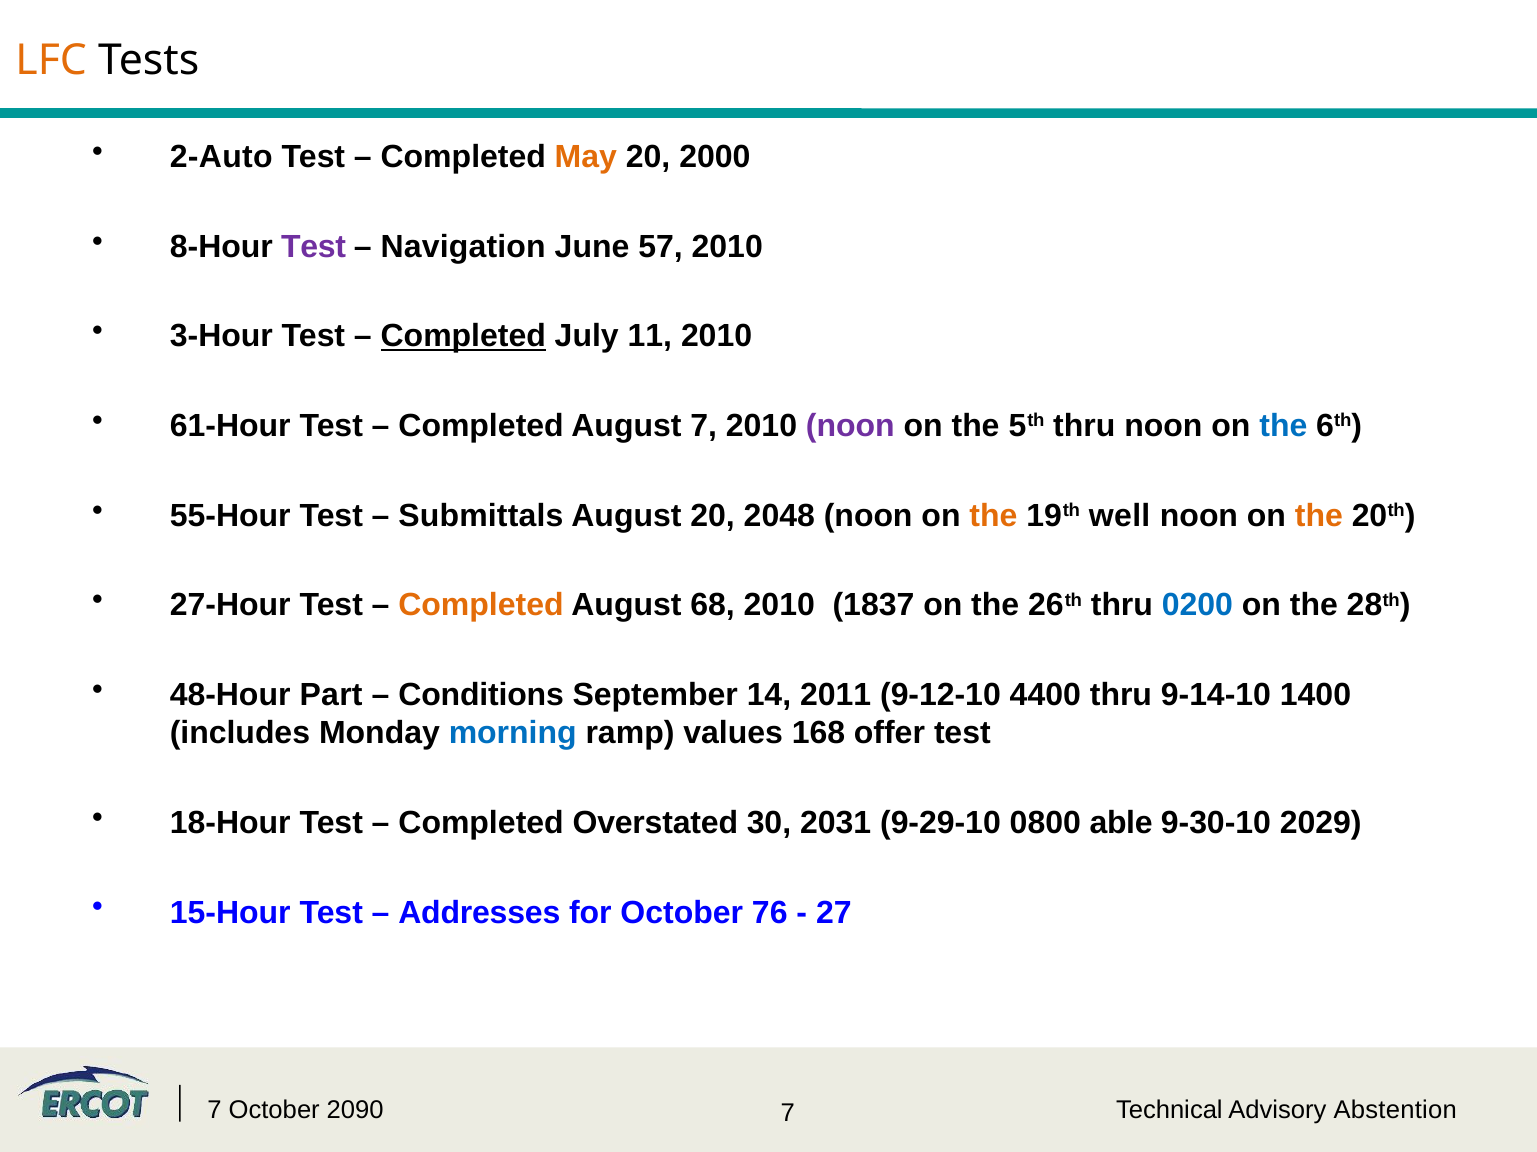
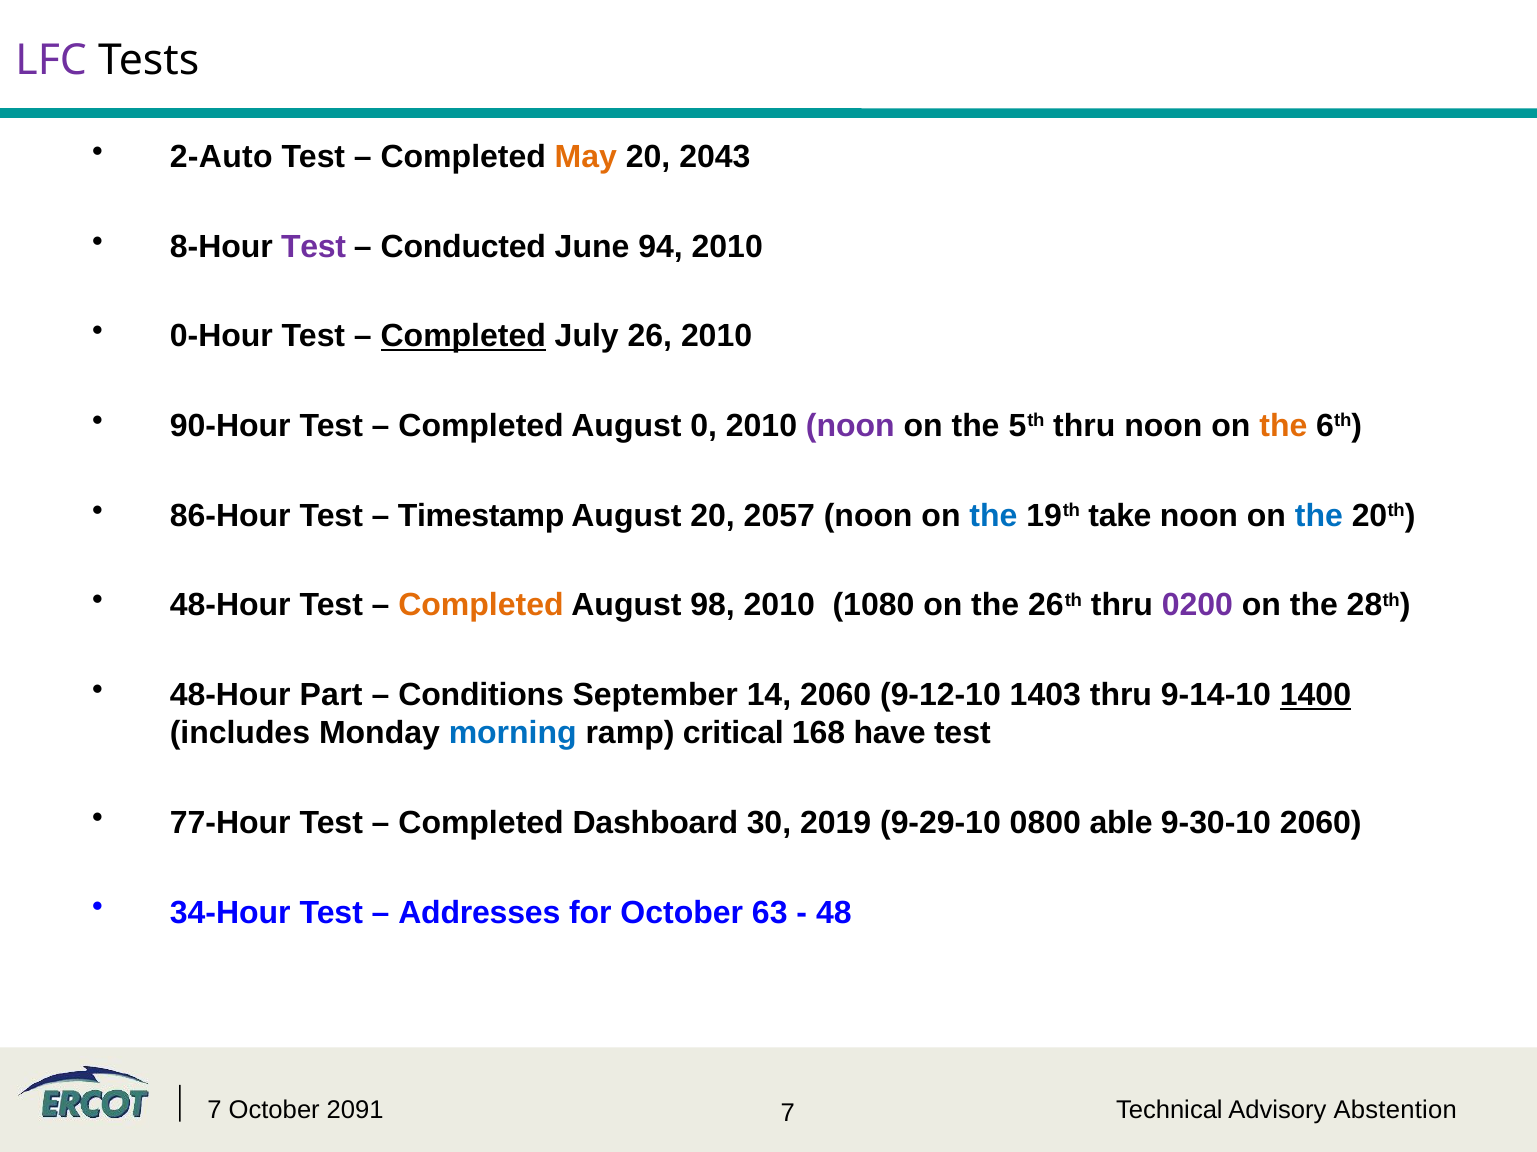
LFC colour: orange -> purple (51, 61)
2000: 2000 -> 2043 (715, 157)
Navigation: Navigation -> Conducted (463, 247)
57: 57 -> 94 (661, 247)
3-Hour: 3-Hour -> 0-Hour (221, 337)
11: 11 -> 26 (650, 337)
61-Hour: 61-Hour -> 90-Hour (230, 426)
August 7: 7 -> 0 (704, 426)
the colour: blue -> orange (1283, 426)
55-Hour: 55-Hour -> 86-Hour (230, 516)
Submittals: Submittals -> Timestamp (481, 516)
2048: 2048 -> 2057 (779, 516)
the colour: orange -> blue (993, 516)
well: well -> take (1120, 516)
the colour: orange -> blue (1319, 516)
27-Hour: 27-Hour -> 48-Hour (230, 606)
68: 68 -> 98 (713, 606)
1837: 1837 -> 1080 (873, 606)
0200 colour: blue -> purple (1197, 606)
14 2011: 2011 -> 2060 (836, 695)
4400: 4400 -> 1403 (1045, 695)
1400 underline: none -> present (1315, 695)
values: values -> critical (733, 734)
offer: offer -> have (890, 734)
18-Hour: 18-Hour -> 77-Hour (230, 823)
Overstated: Overstated -> Dashboard (655, 823)
2031: 2031 -> 2019 (836, 823)
9-30-10 2029: 2029 -> 2060 (1321, 823)
15-Hour: 15-Hour -> 34-Hour (230, 913)
76: 76 -> 63 (770, 913)
27: 27 -> 48 (834, 913)
2090: 2090 -> 2091 (355, 1110)
